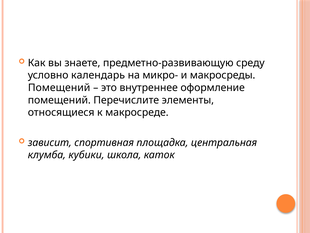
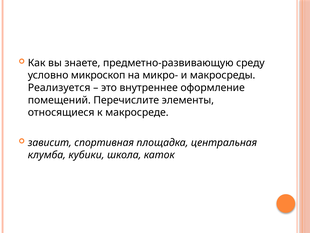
календарь: календарь -> микроскоп (98, 75)
Помещений: Помещений -> Реализуется (59, 88)
